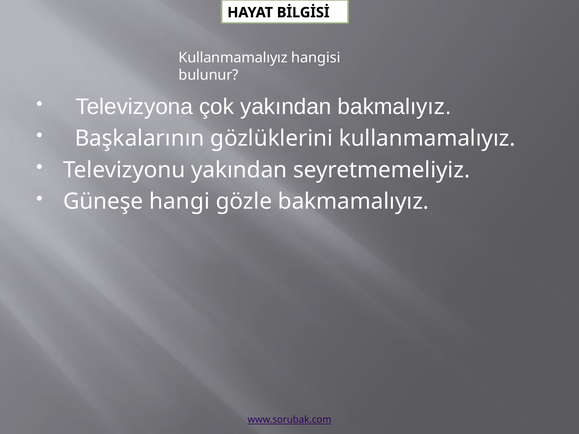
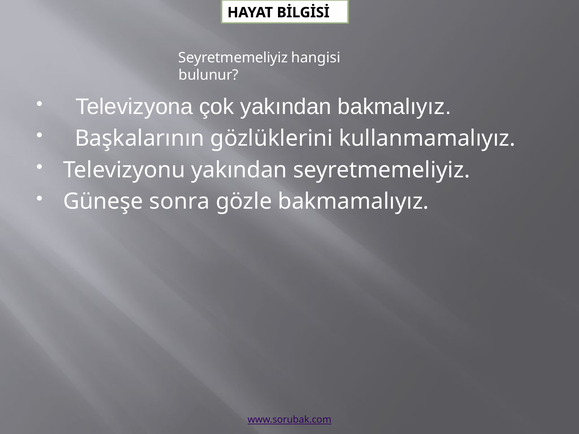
Kullanmamalıyız: Kullanmamalıyız -> Seyretmemeliyiz (233, 58)
hangi: hangi -> sonra (179, 202)
